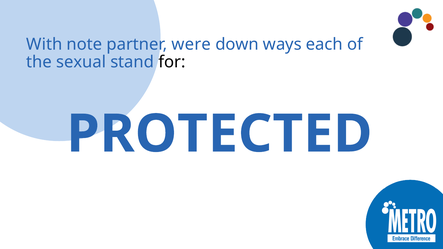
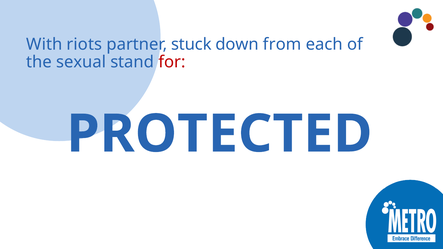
note: note -> riots (84, 44)
were: were -> stuck (191, 44)
ways: ways -> from (282, 44)
for colour: black -> red (172, 62)
